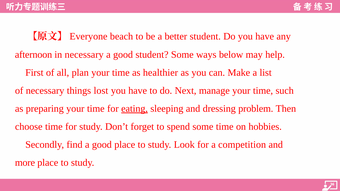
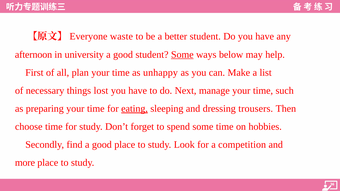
beach: beach -> waste (121, 36)
in necessary: necessary -> university (84, 55)
Some underline: none -> present (182, 55)
healthier: healthier -> unhappy (160, 73)
problem: problem -> trousers (256, 109)
